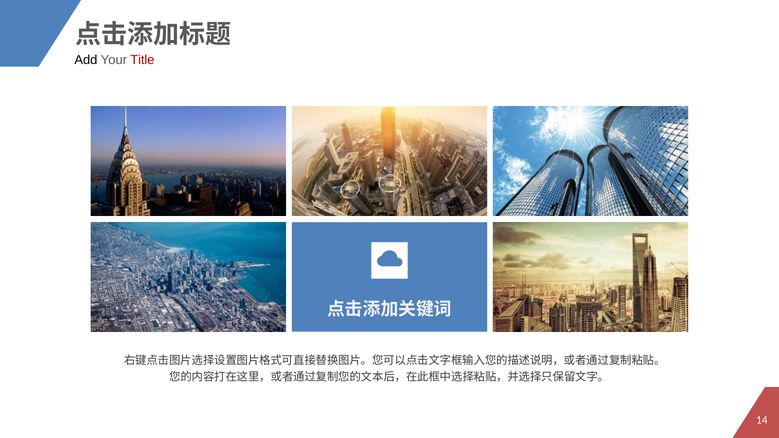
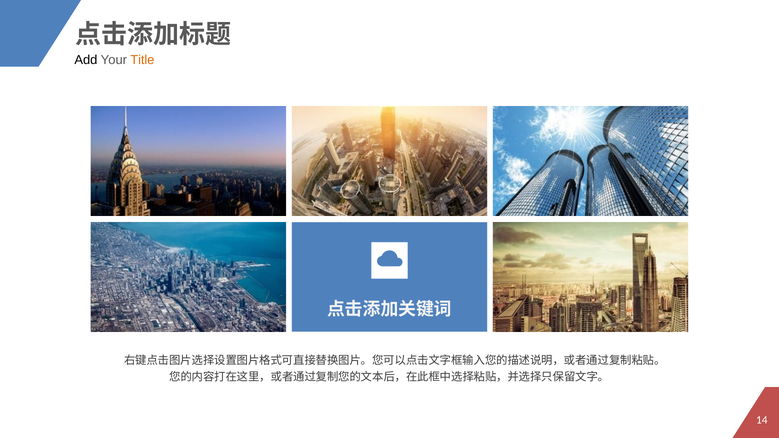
Title colour: red -> orange (142, 60)
